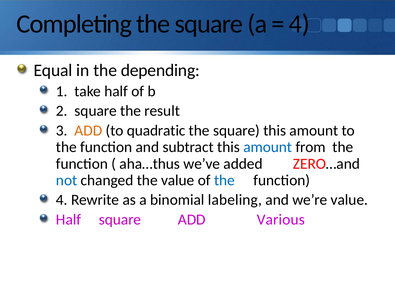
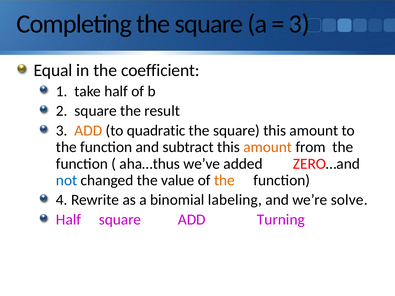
4: 4 -> 3 (299, 24)
depending: depending -> coefficient (160, 70)
amount colour: blue -> orange (268, 147)
the colour: blue -> orange (224, 180)
we’re value: value -> solve (349, 200)
Various: Various -> Turning (281, 220)
